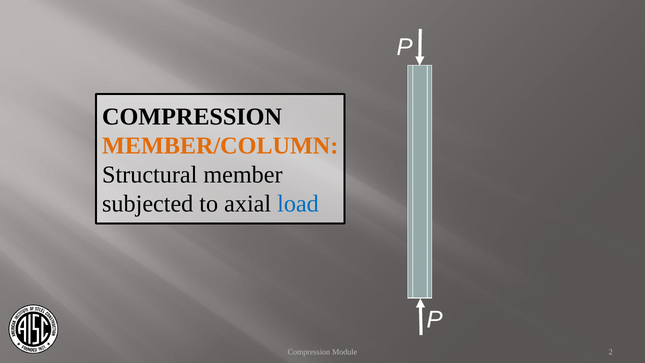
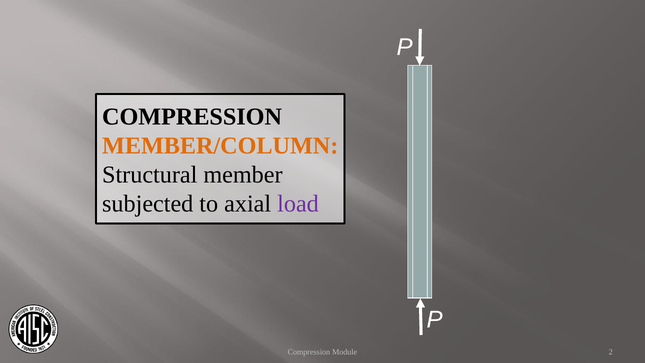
load colour: blue -> purple (298, 204)
